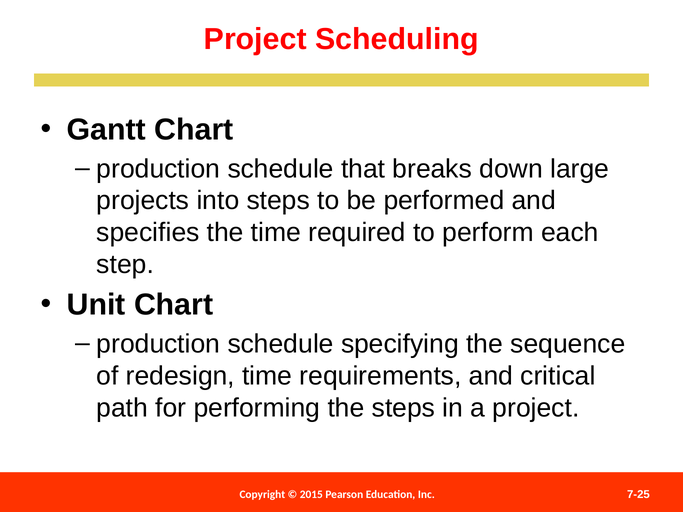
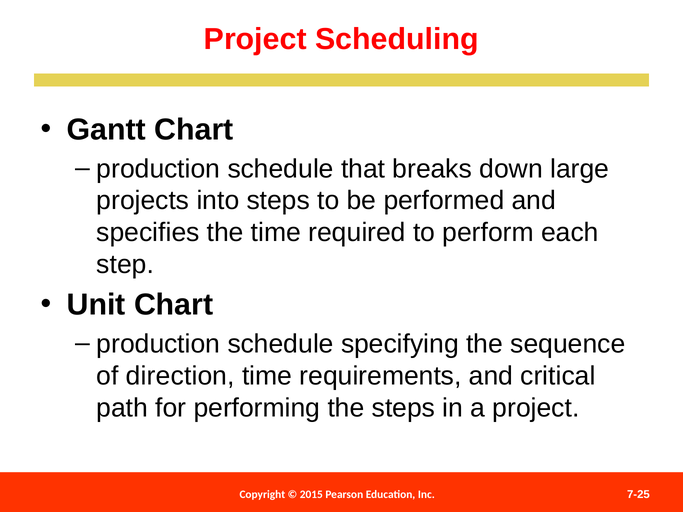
redesign: redesign -> direction (180, 376)
